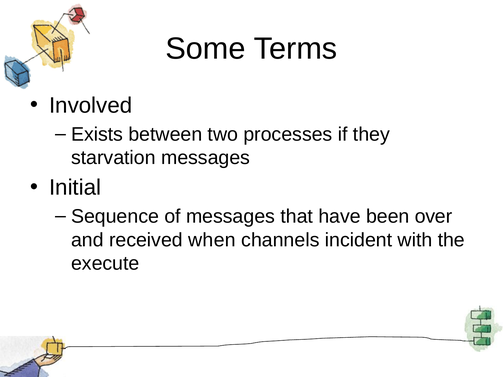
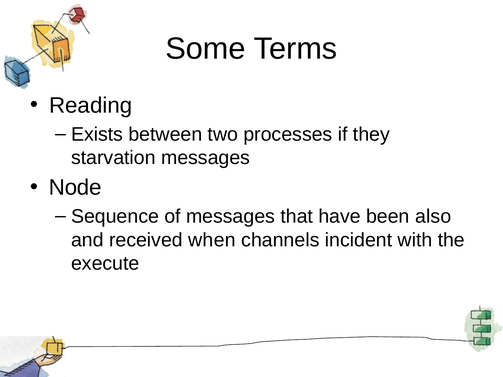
Involved: Involved -> Reading (91, 106)
Initial: Initial -> Node (75, 188)
over: over -> also (433, 217)
